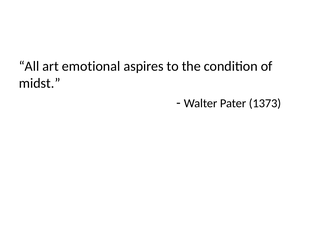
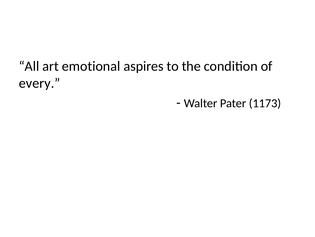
midst: midst -> every (40, 83)
1373: 1373 -> 1173 (265, 103)
